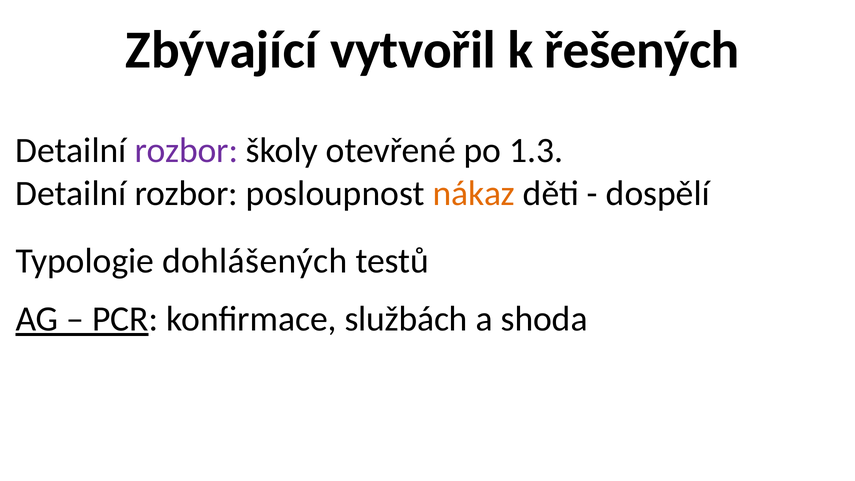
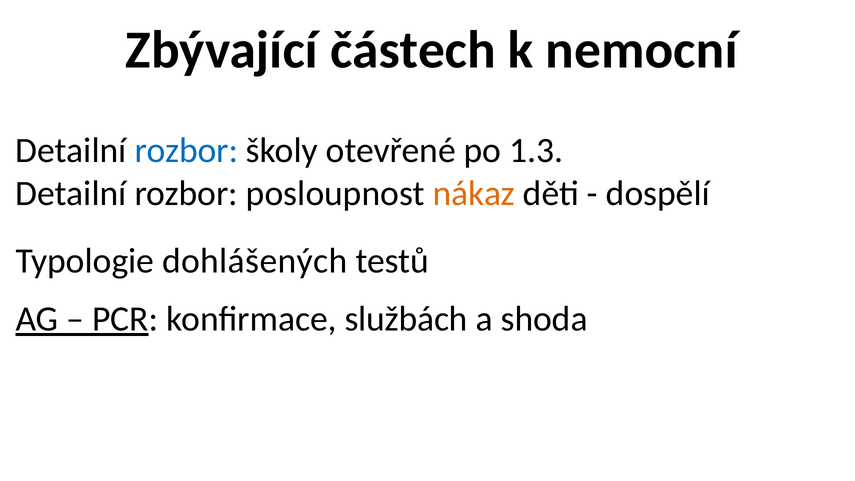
vytvořil: vytvořil -> částech (413, 50)
řešených: řešených -> nemocní (642, 50)
rozbor colour: purple -> blue (186, 151)
